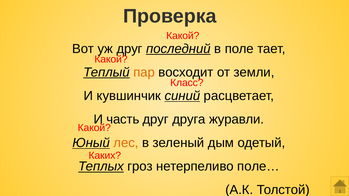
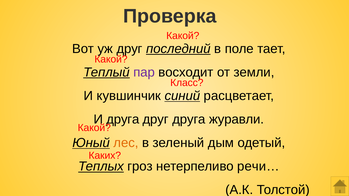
пар colour: orange -> purple (144, 72)
И часть: часть -> друга (123, 119)
поле…: поле… -> речи… (258, 167)
